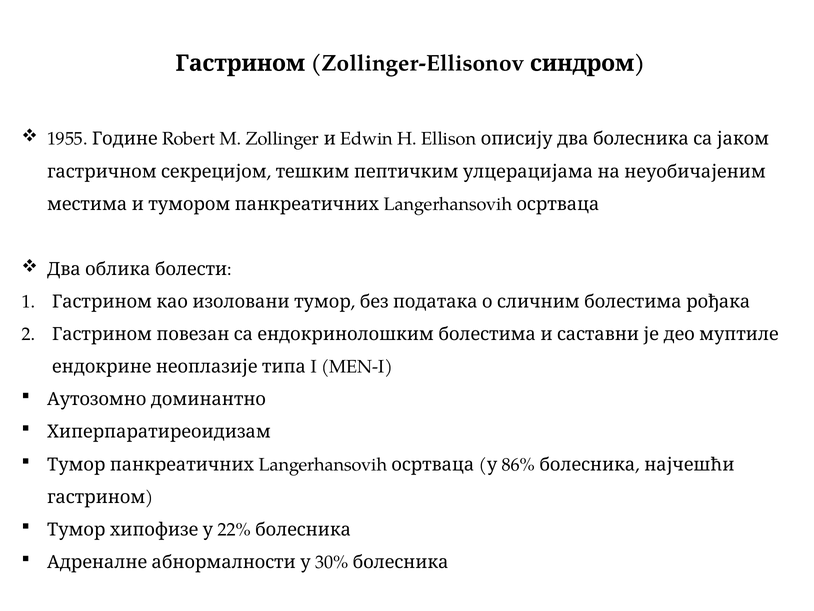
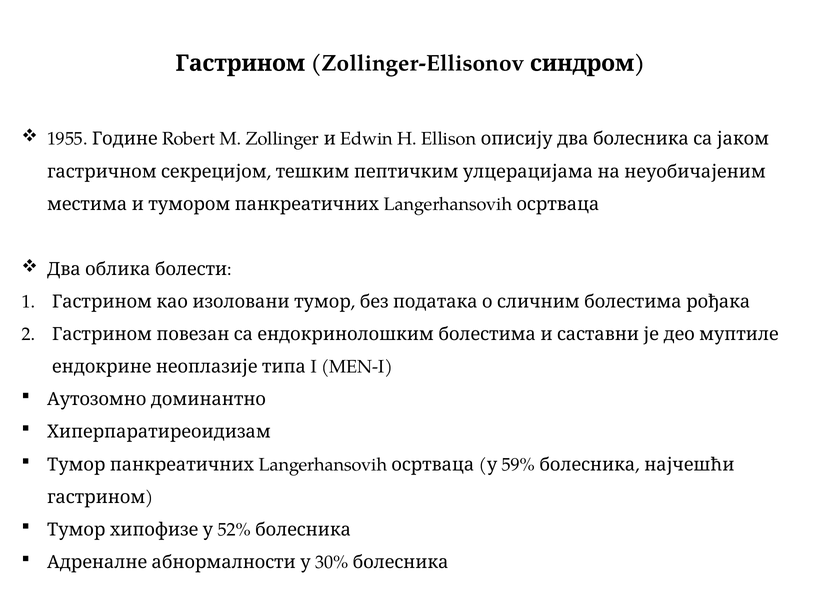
86%: 86% -> 59% (518, 464)
22%: 22% -> 52% (234, 529)
